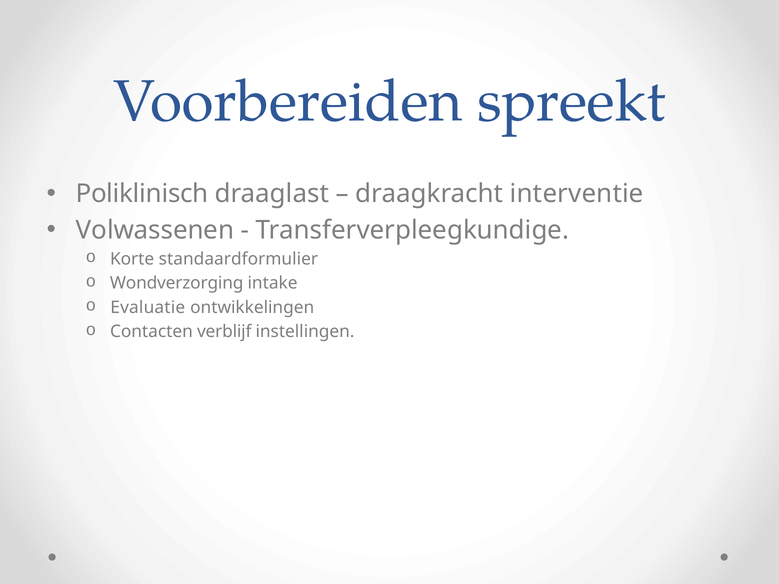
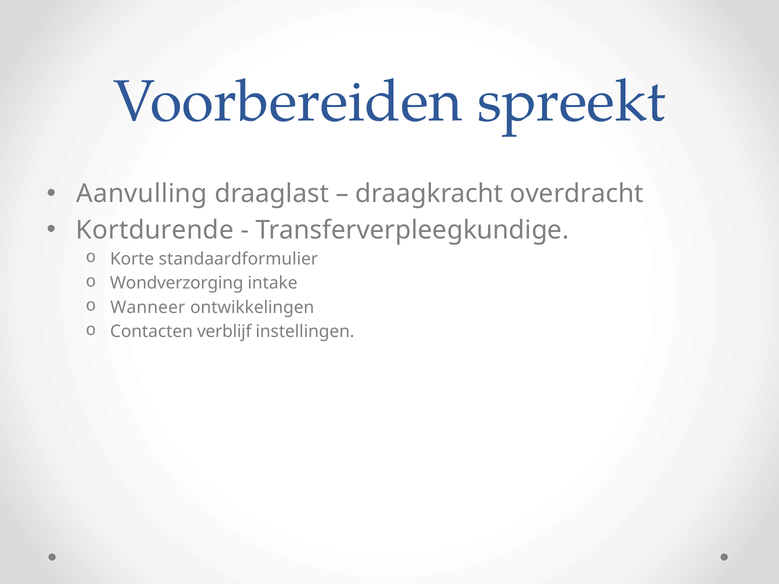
Poliklinisch: Poliklinisch -> Aanvulling (142, 194)
interventie: interventie -> overdracht (577, 194)
Volwassenen: Volwassenen -> Kortdurende (155, 230)
Evaluatie: Evaluatie -> Wanneer (148, 308)
